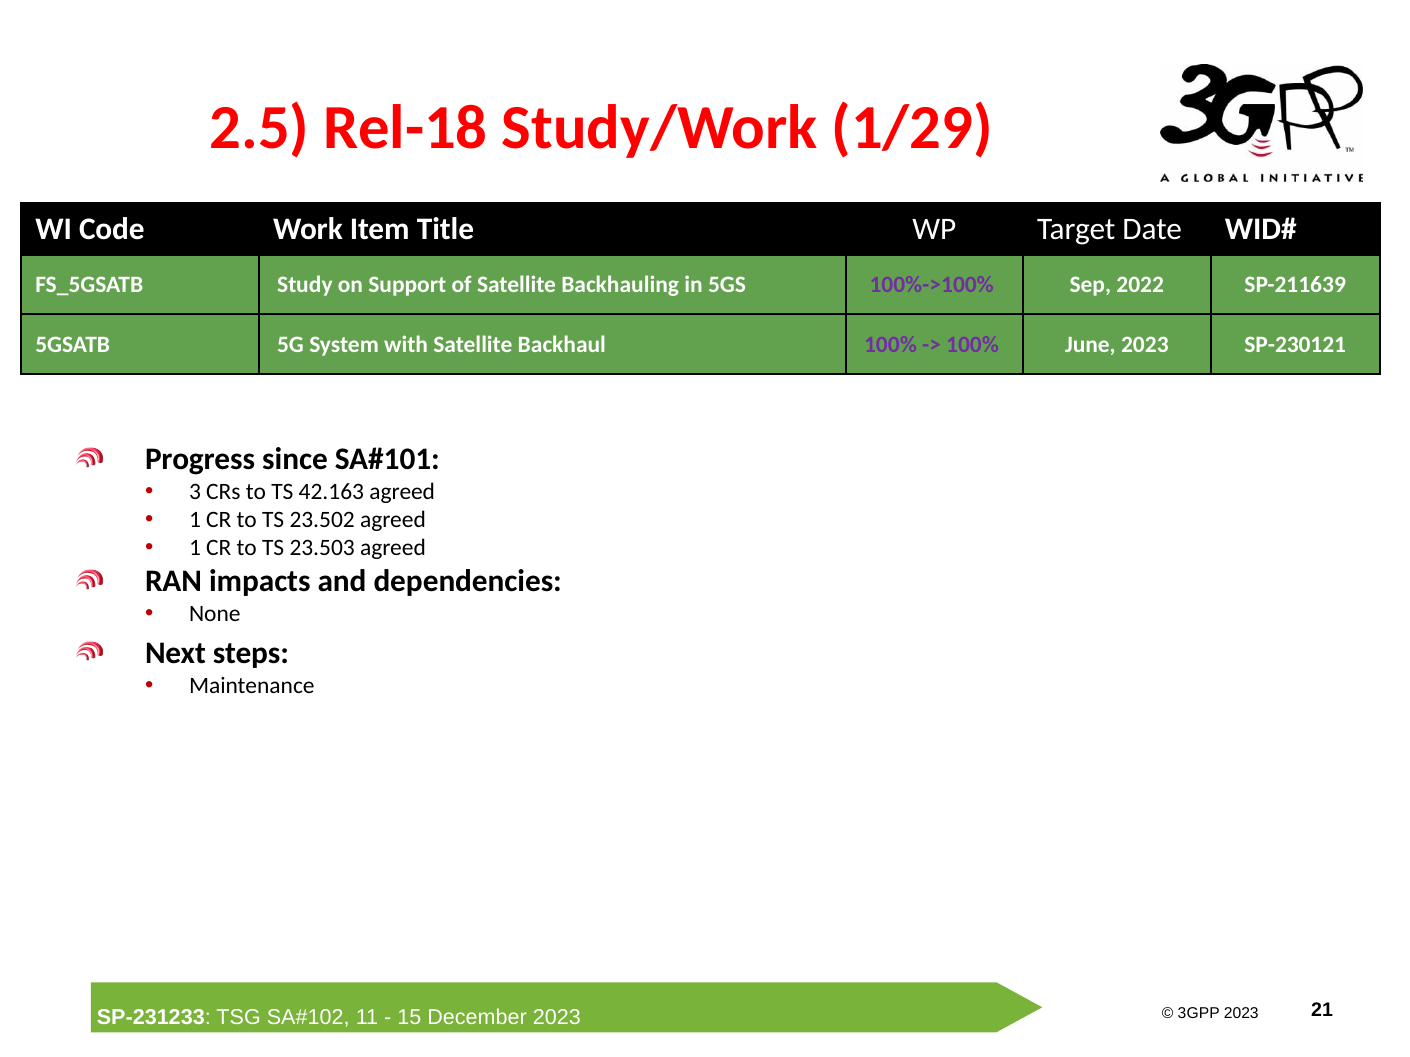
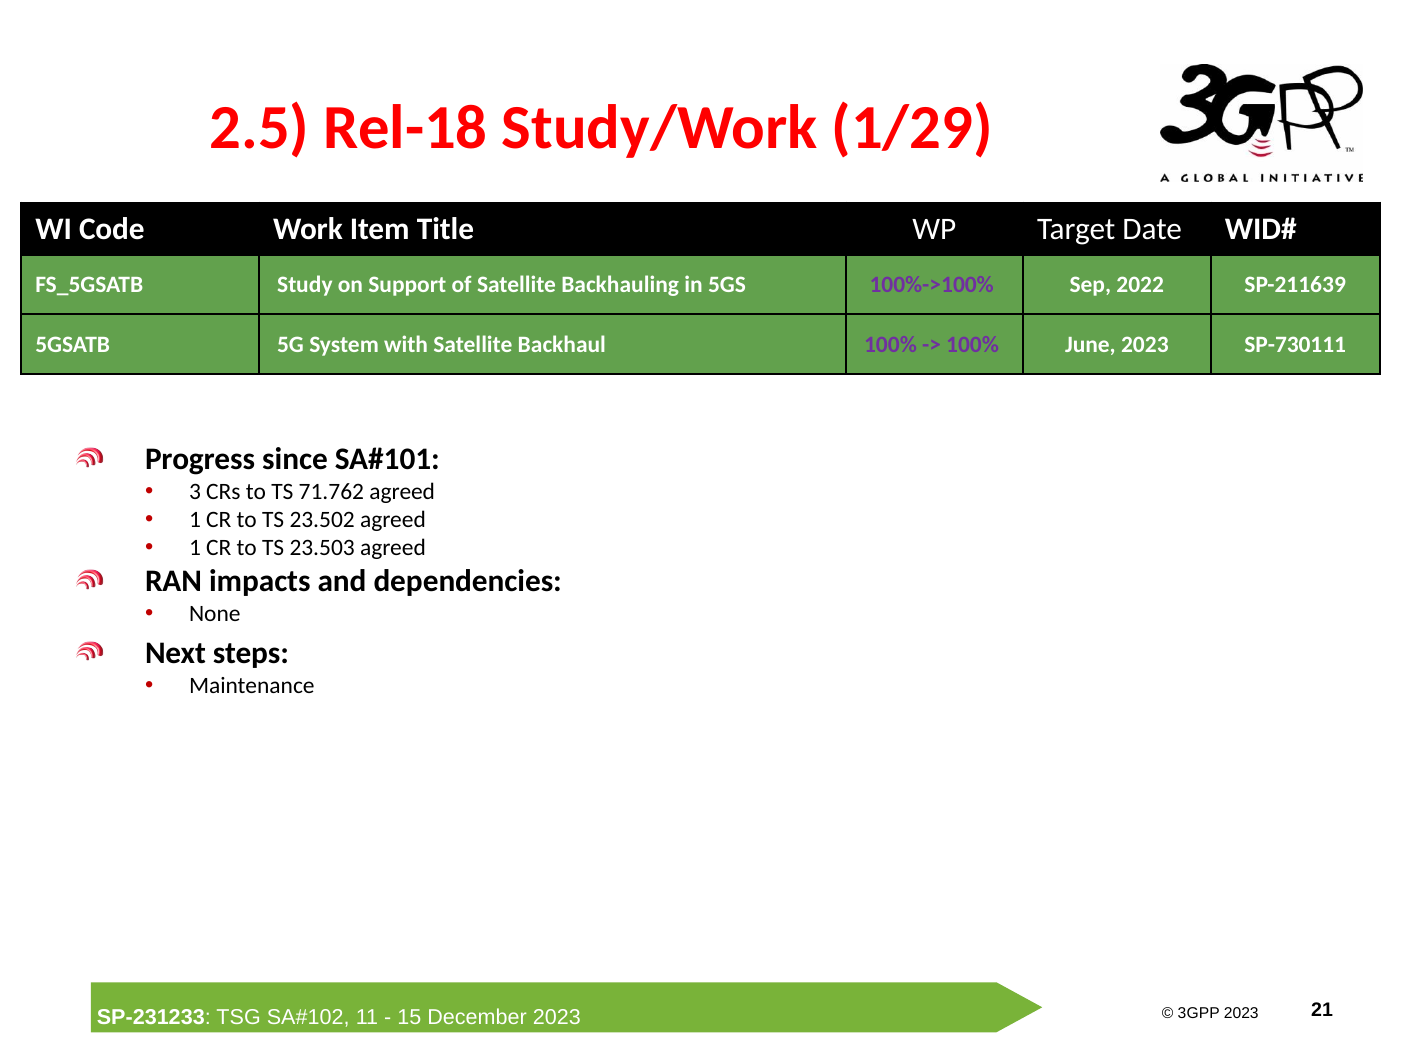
SP-230121: SP-230121 -> SP-730111 (1295, 344)
42.163: 42.163 -> 71.762 (331, 492)
